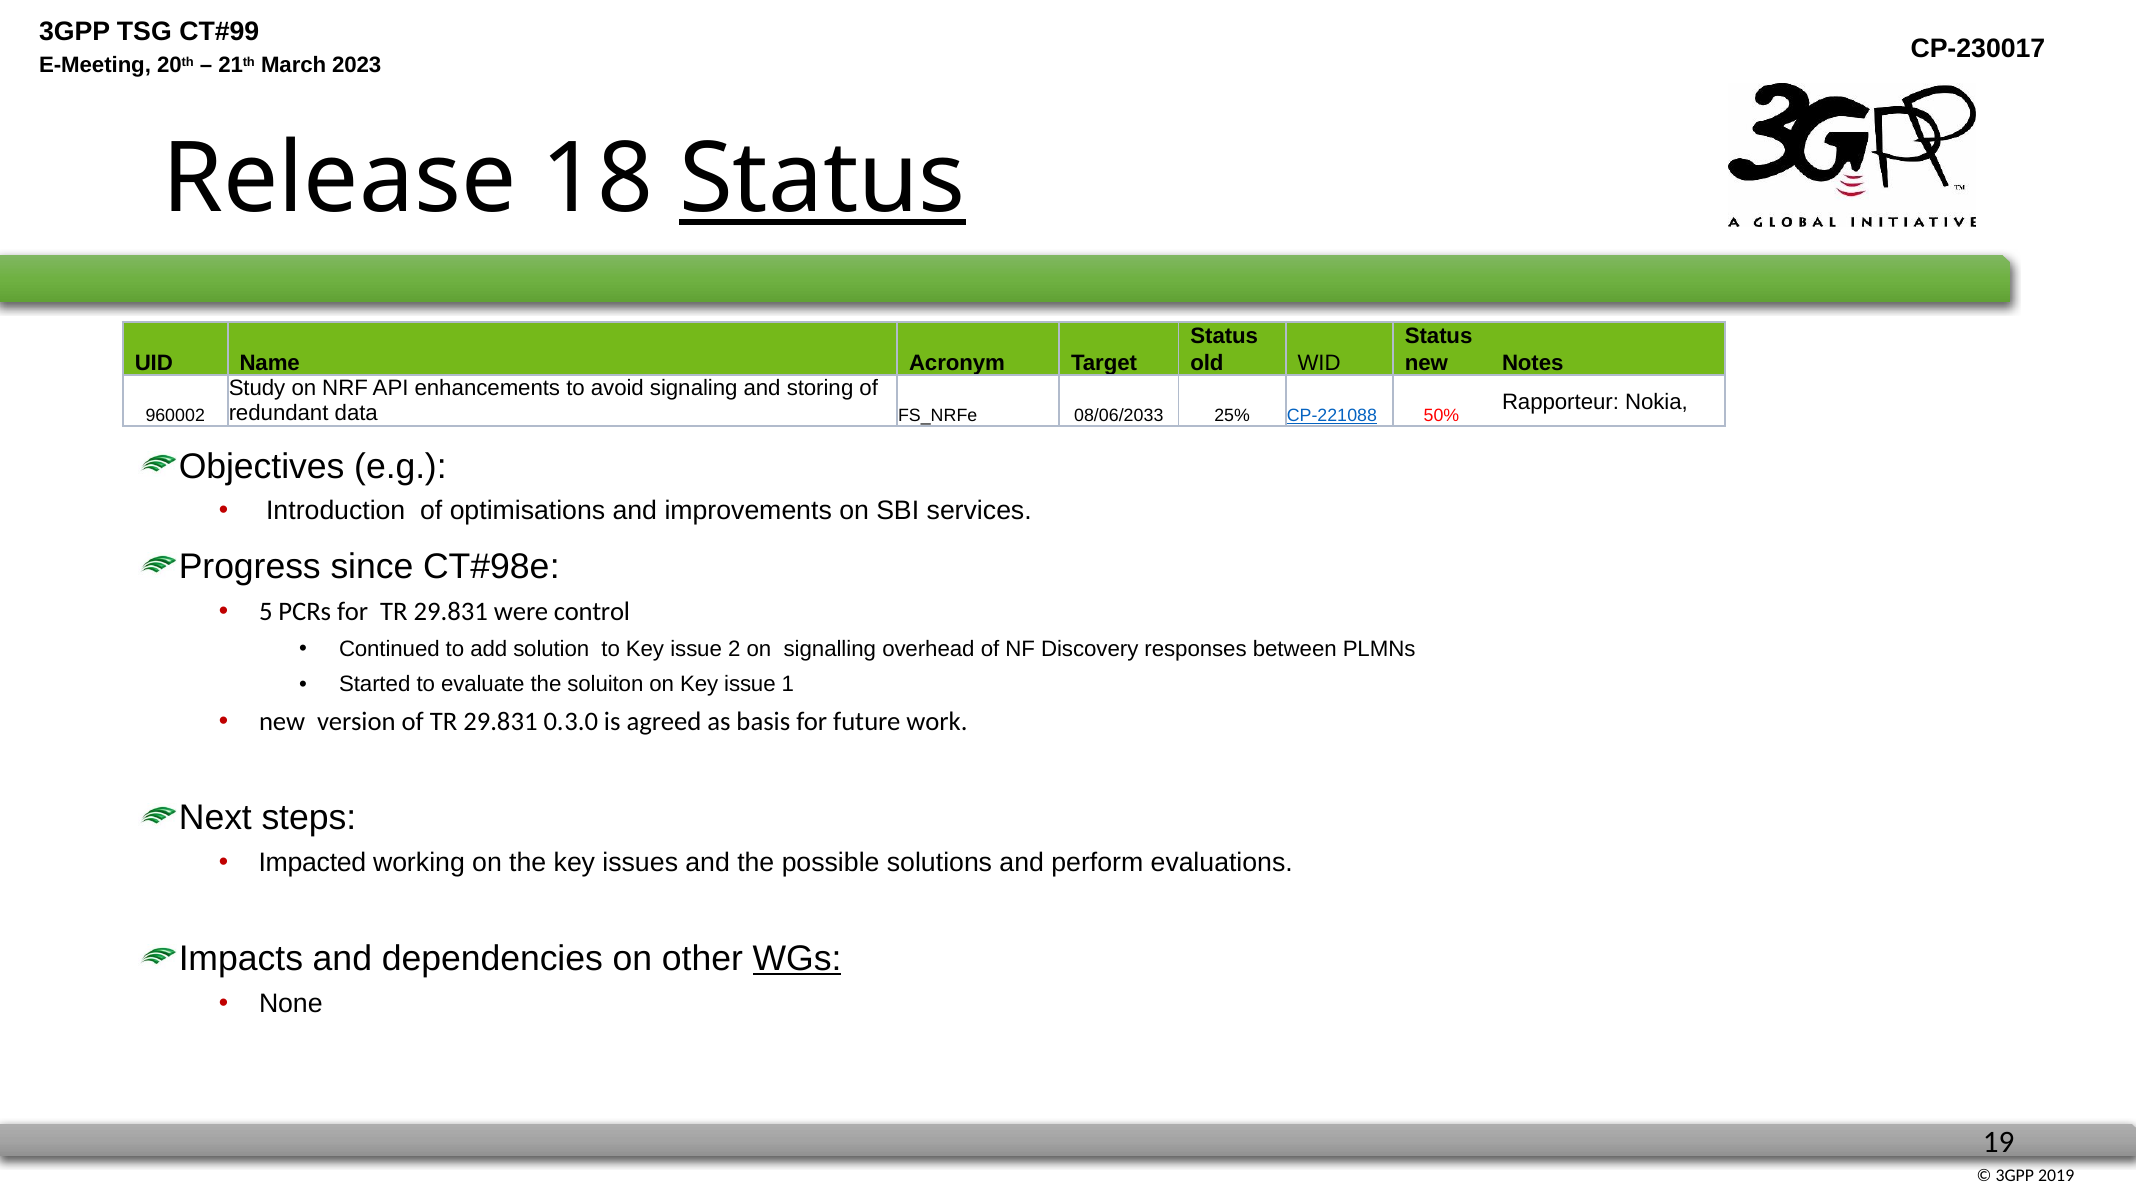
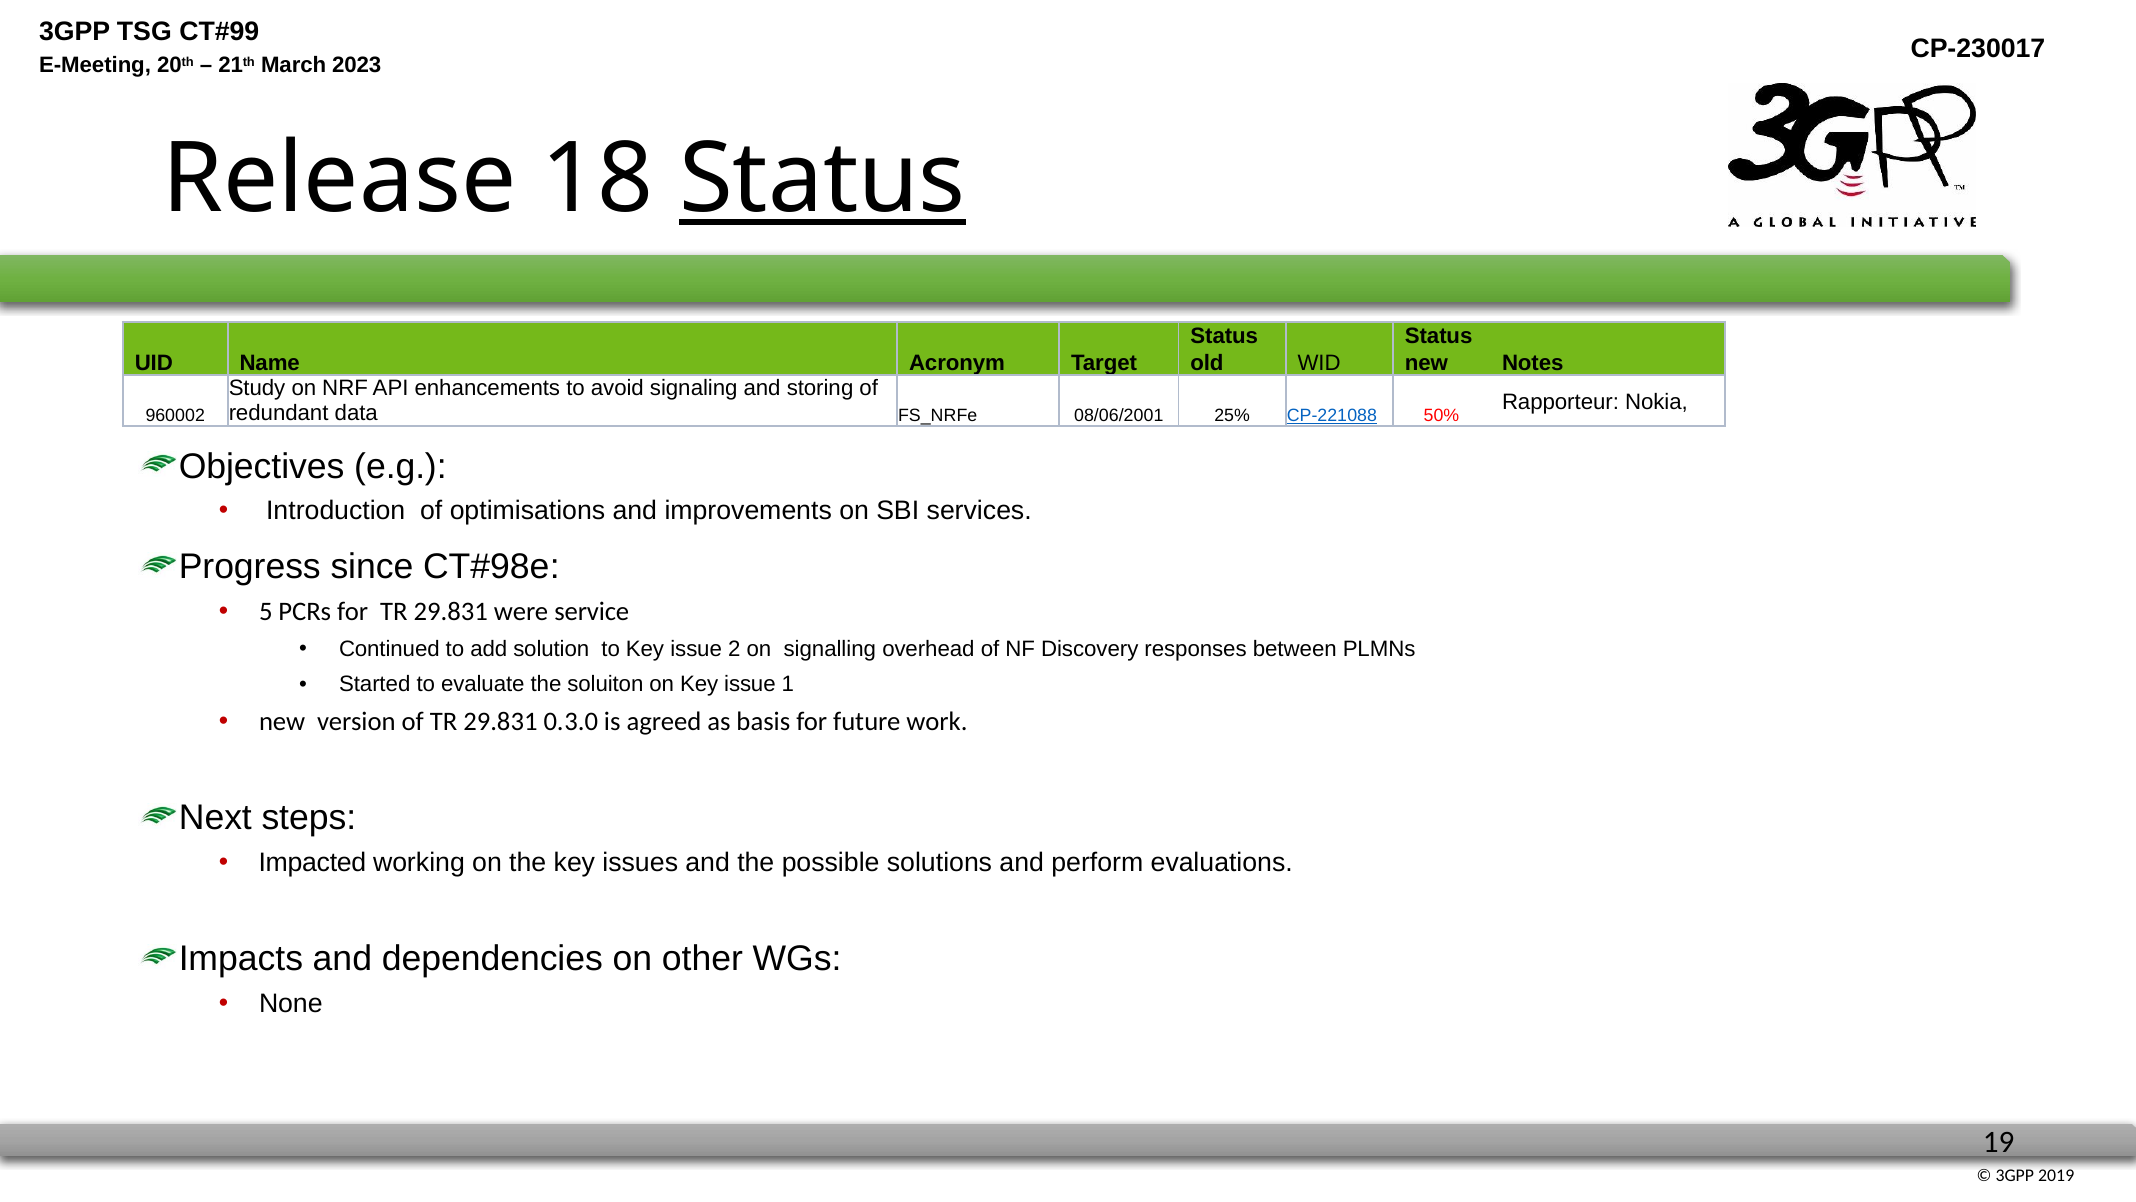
08/06/2033: 08/06/2033 -> 08/06/2001 (1119, 416)
control: control -> service (592, 612)
WGs underline: present -> none (797, 958)
